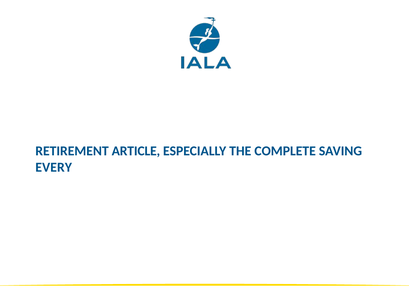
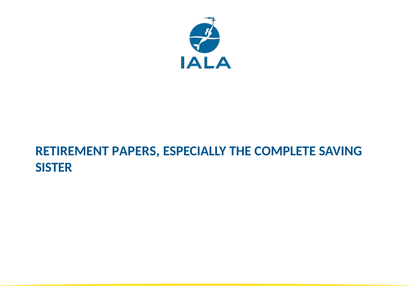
ARTICLE: ARTICLE -> PAPERS (136, 151)
EVERY: EVERY -> SISTER (54, 167)
